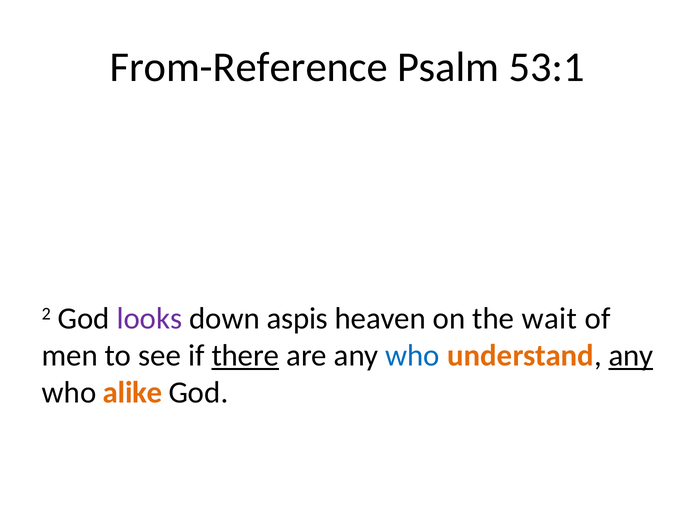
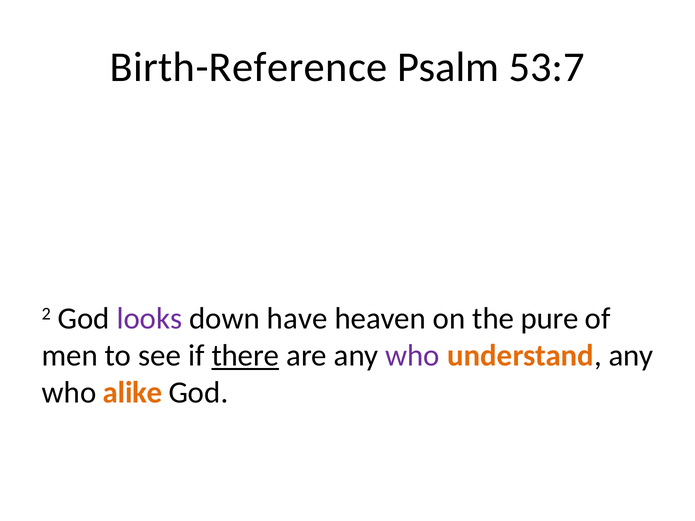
From-Reference: From-Reference -> Birth-Reference (249, 67)
53:1: 53:1 -> 53:7 (547, 67)
aspis: aspis -> have (297, 319)
wait: wait -> pure (550, 319)
who colour: blue -> purple (412, 356)
any underline: present -> none (631, 356)
